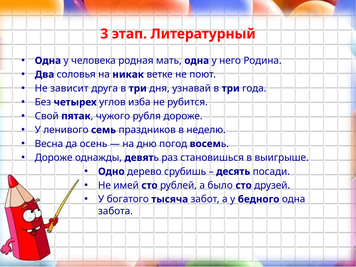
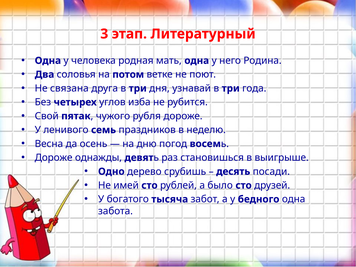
никак: никак -> потом (128, 74)
зависит: зависит -> связана (69, 88)
